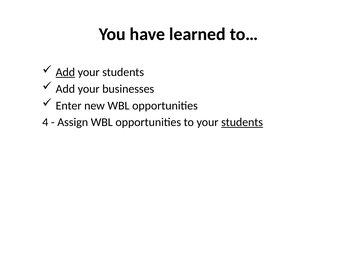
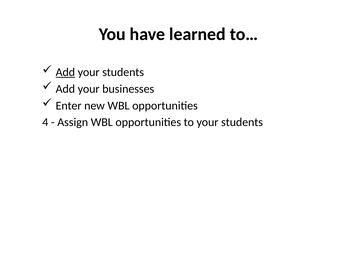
students underline: present -> none (242, 122)
